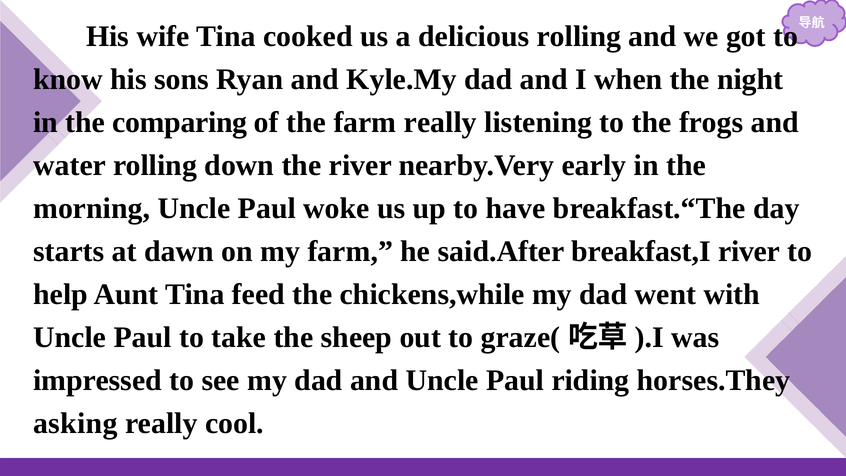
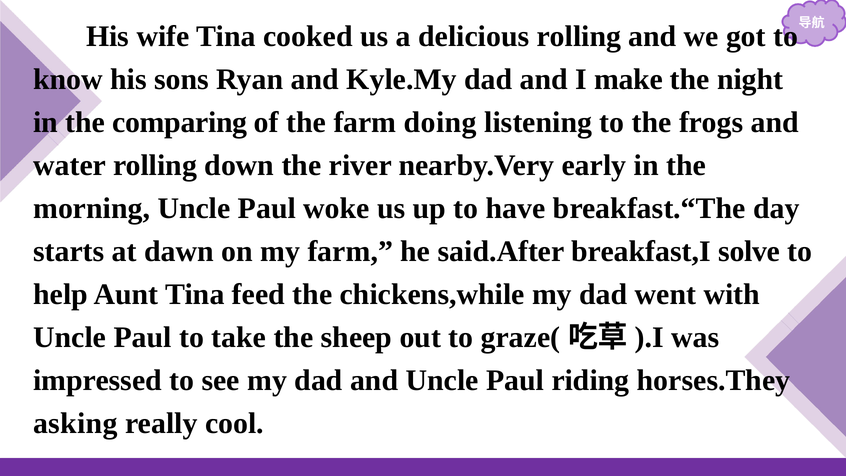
when: when -> make (629, 79)
farm really: really -> doing (440, 122)
breakfast,I river: river -> solve (749, 251)
